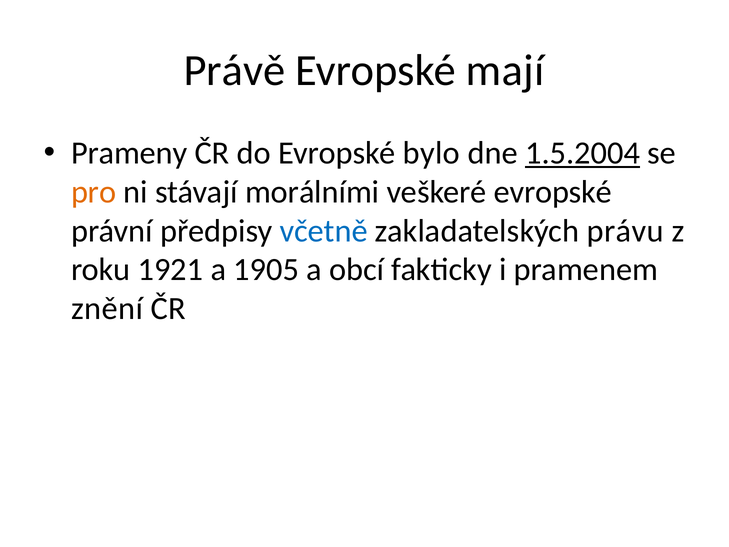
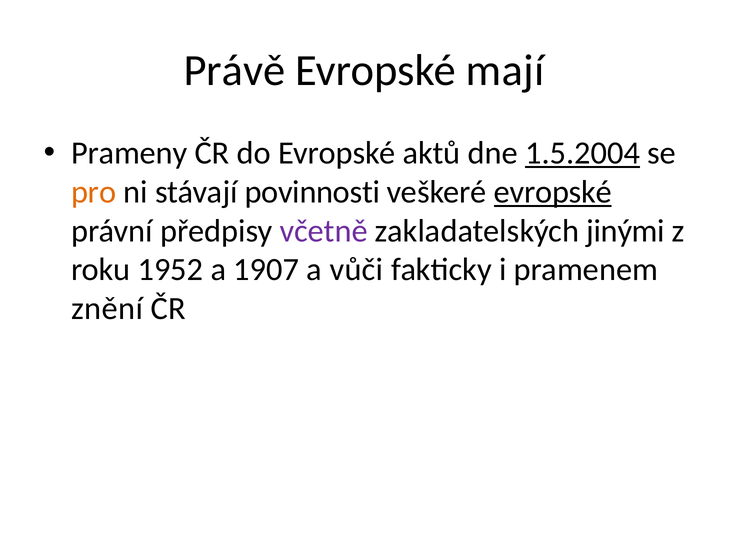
bylo: bylo -> aktů (431, 153)
morálními: morálními -> povinnosti (312, 192)
evropské underline: none -> present (553, 192)
včetně colour: blue -> purple (324, 231)
právu: právu -> jinými (626, 231)
1921: 1921 -> 1952 (170, 270)
1905: 1905 -> 1907 (266, 270)
obcí: obcí -> vůči (356, 270)
